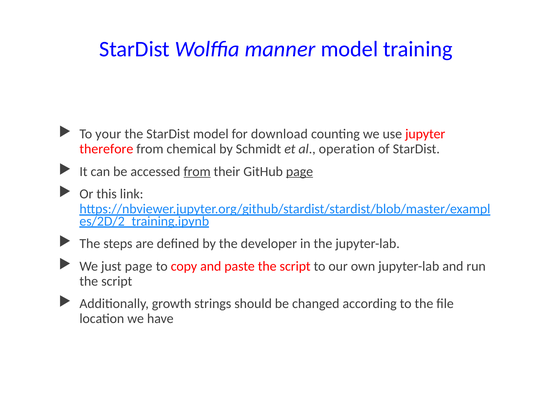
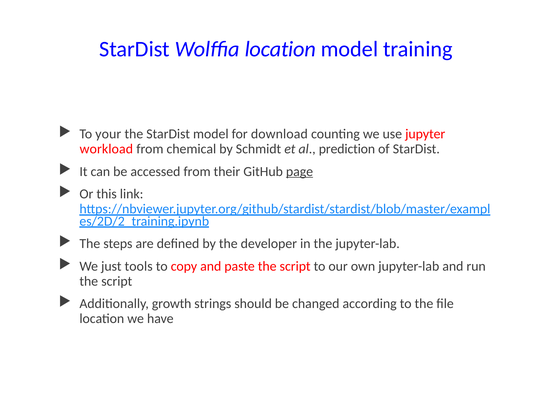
Wolffia manner: manner -> location (280, 49)
therefore: therefore -> workload (106, 149)
operation: operation -> prediction (347, 149)
from underline: present -> none (197, 171)
just page: page -> tools (139, 266)
